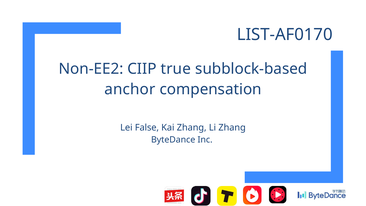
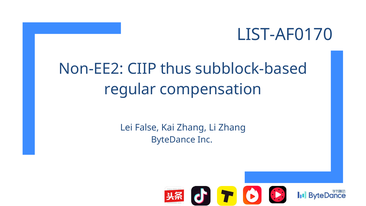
true: true -> thus (176, 69)
anchor: anchor -> regular (130, 89)
